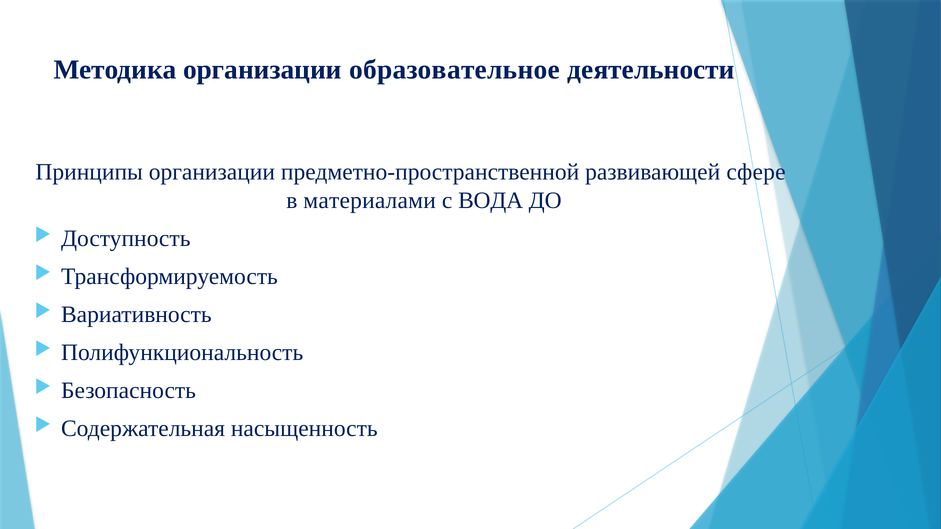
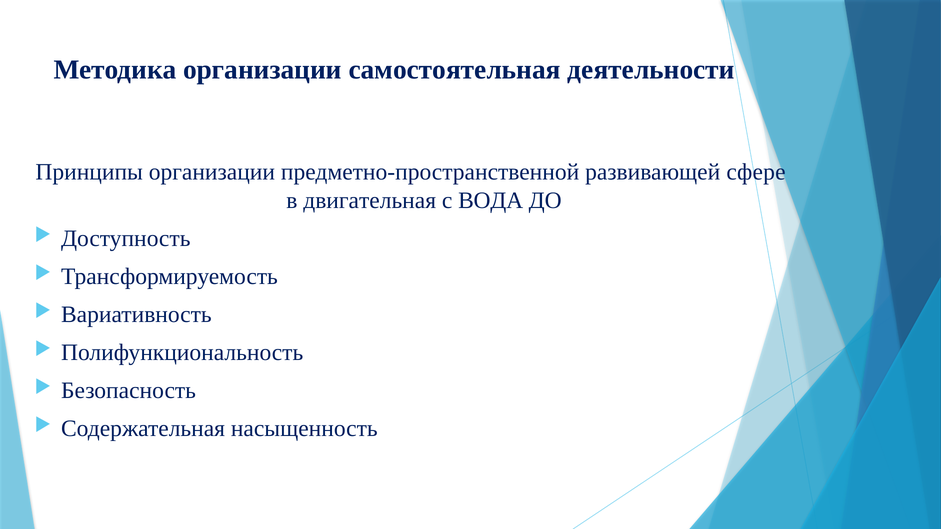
образовательное: образовательное -> самостоятельная (455, 70)
материалами: материалами -> двигательная (370, 200)
